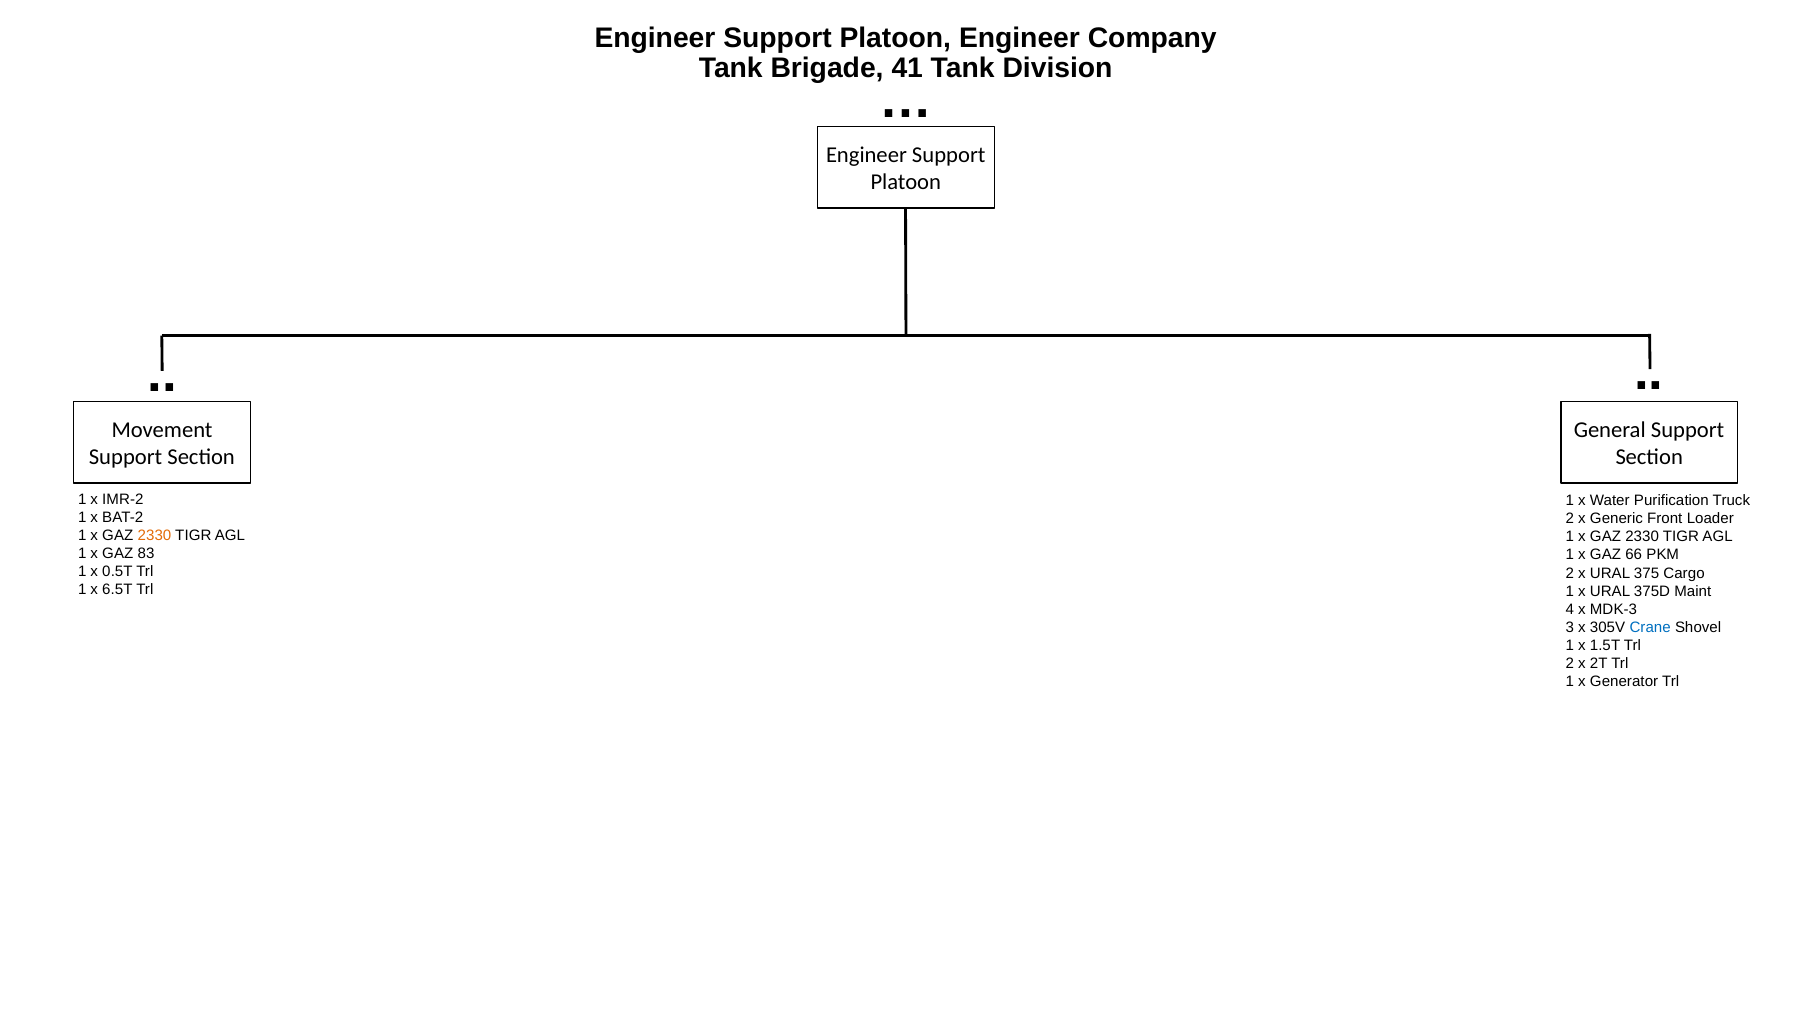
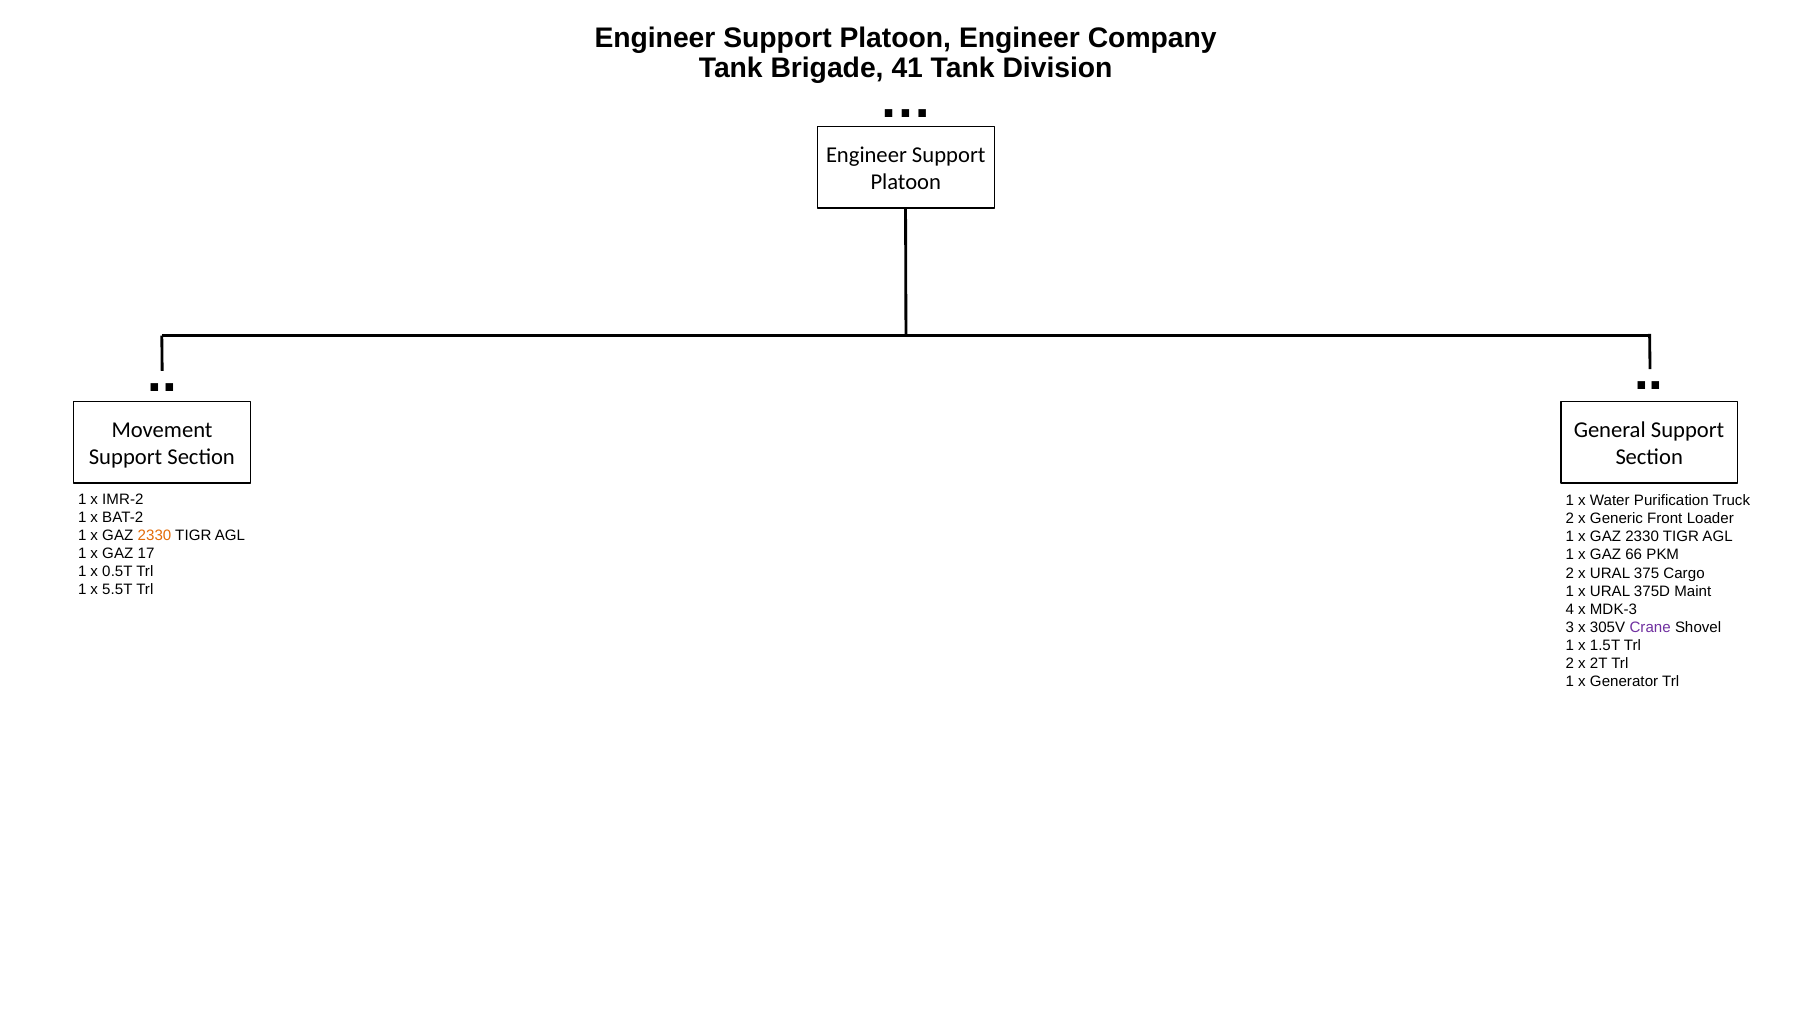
83: 83 -> 17 (146, 554)
6.5T: 6.5T -> 5.5T (117, 590)
Crane colour: blue -> purple (1650, 627)
